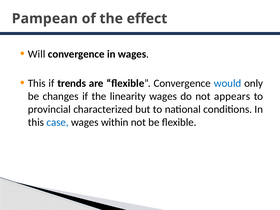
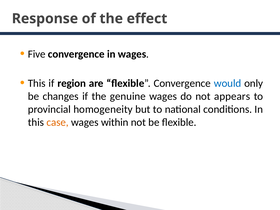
Pampean: Pampean -> Response (45, 19)
Will: Will -> Five (37, 54)
trends: trends -> region (72, 83)
linearity: linearity -> genuine (128, 96)
characterized: characterized -> homogeneity (103, 109)
case colour: blue -> orange (58, 122)
